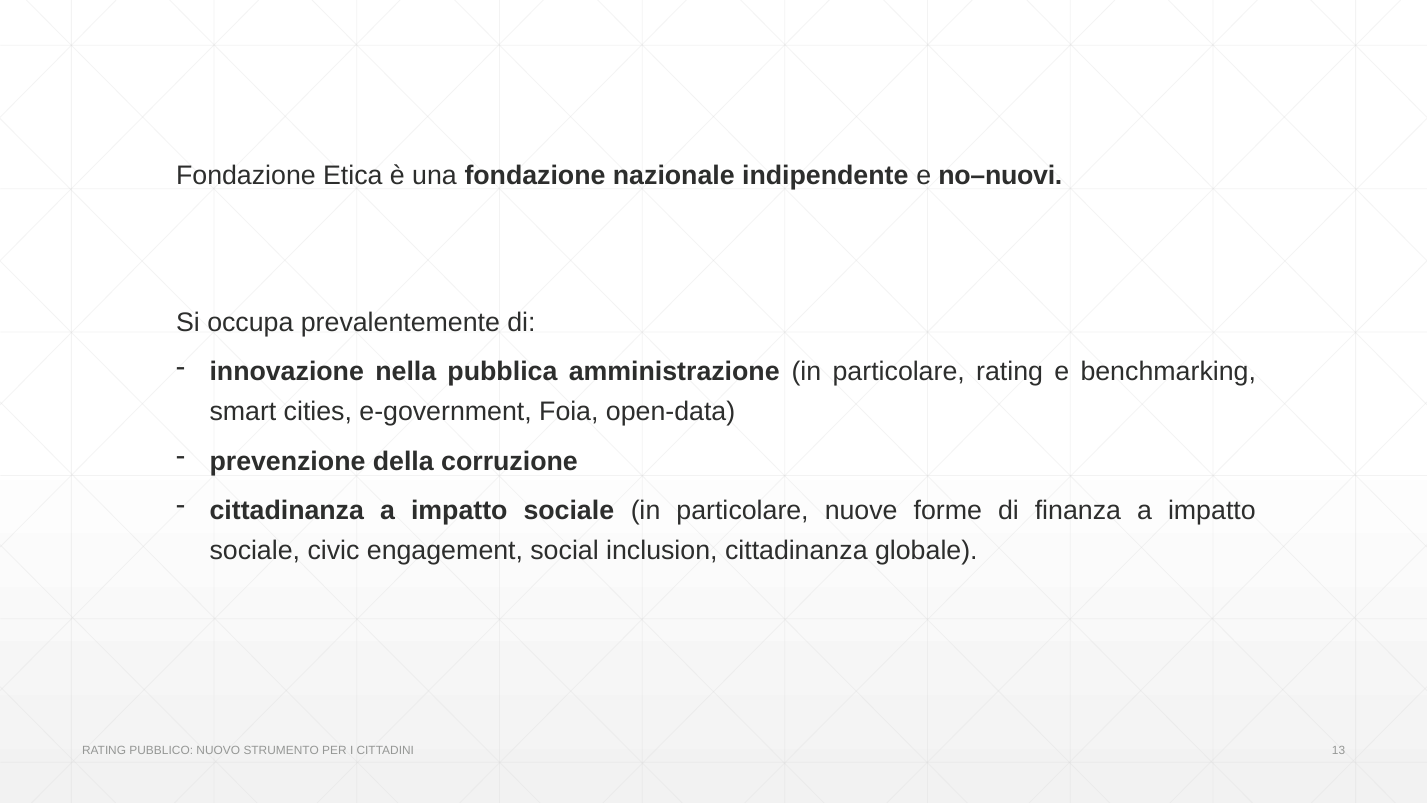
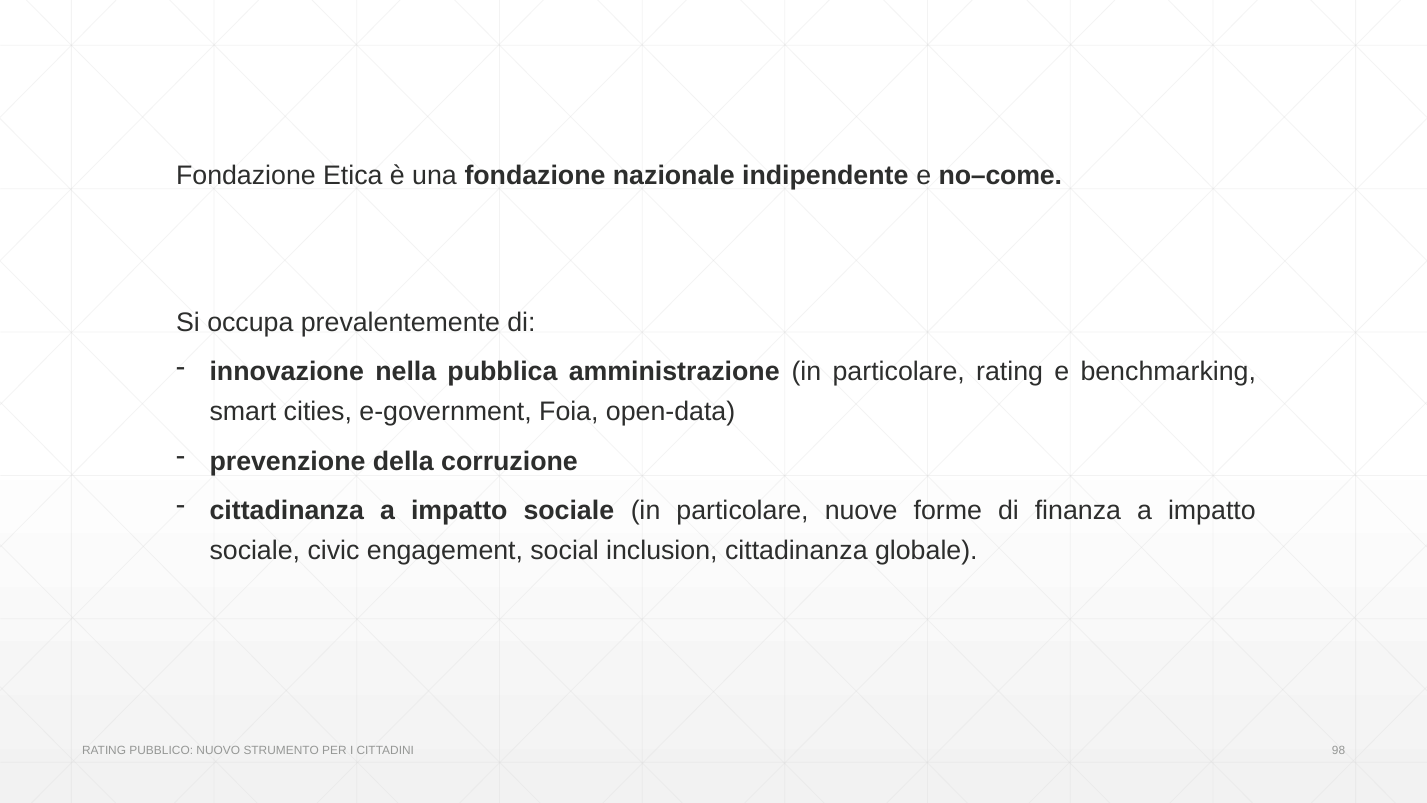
no–nuovi: no–nuovi -> no–come (1000, 176)
13: 13 -> 98 (1339, 750)
